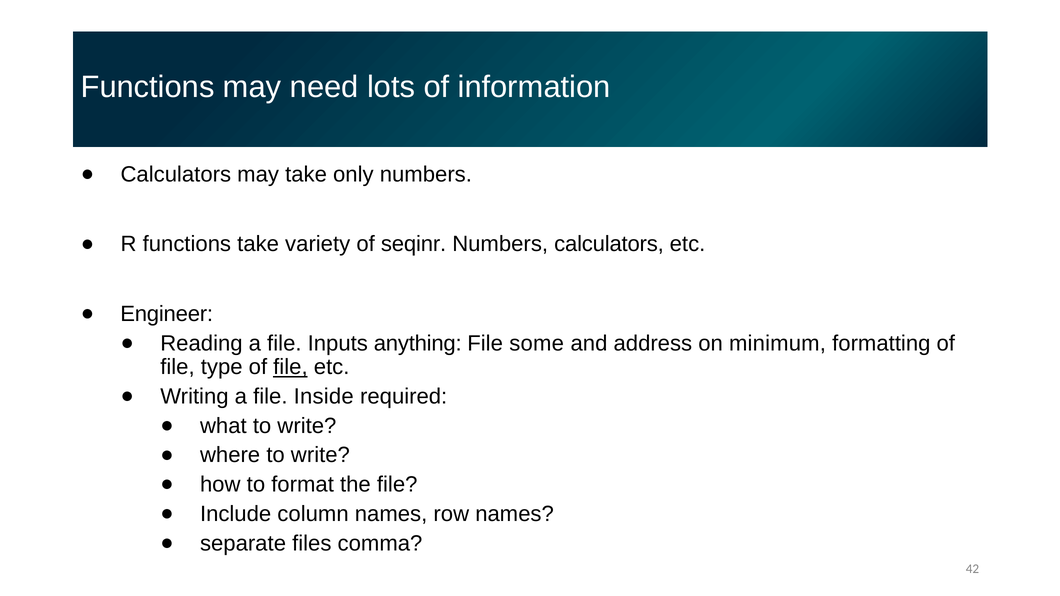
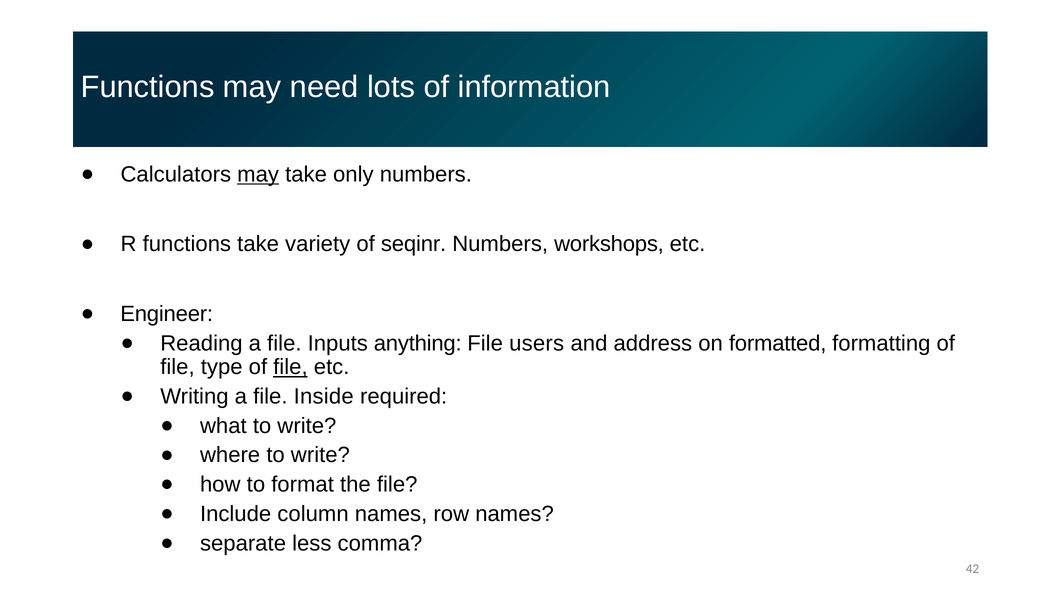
may underline: none -> present (258, 174)
Numbers calculators: calculators -> workshops (609, 244)
some: some -> users (537, 343)
minimum: minimum -> formatted (778, 343)
files: files -> less (312, 543)
